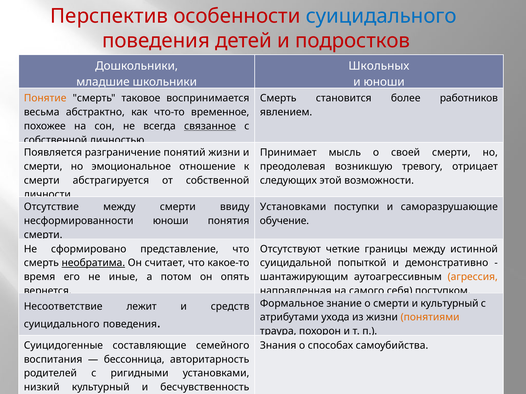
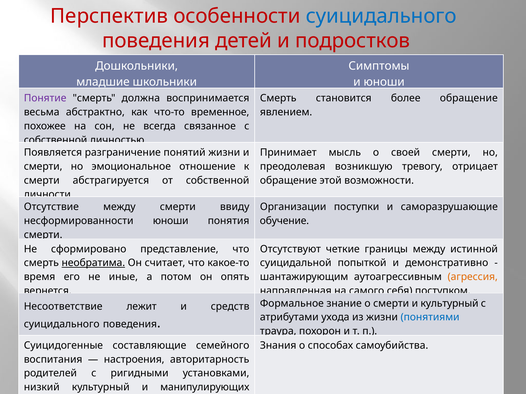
Школьных: Школьных -> Симптомы (379, 66)
Понятие colour: orange -> purple (45, 98)
таковое: таковое -> должна (141, 98)
более работников: работников -> обращение (469, 98)
связанное underline: present -> none (210, 126)
следующих: следующих -> обращение (288, 181)
Установками: Установками -> Организации (293, 207)
понятиями colour: orange -> blue (430, 318)
бессонница: бессонница -> настроения (134, 360)
бесчувственность: бесчувственность -> манипулирующих (205, 388)
